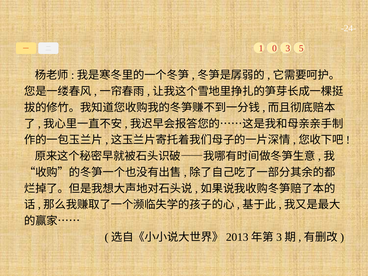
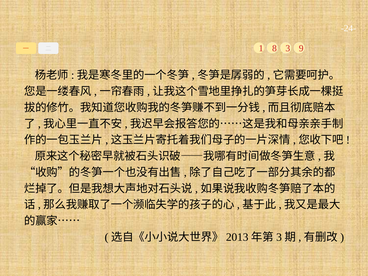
0: 0 -> 8 (274, 48)
5: 5 -> 9 (301, 48)
